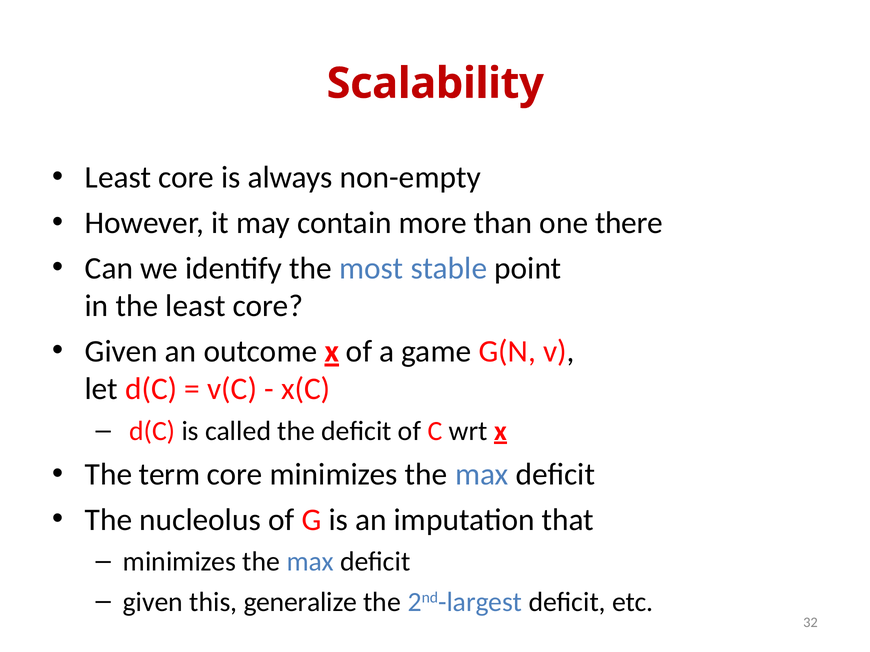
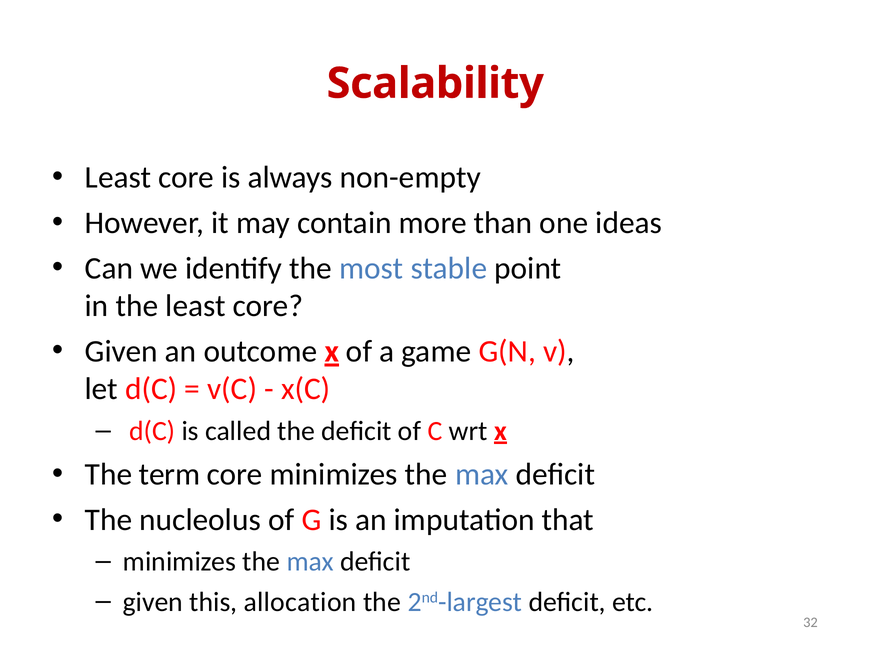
there: there -> ideas (629, 223)
generalize: generalize -> allocation (300, 602)
